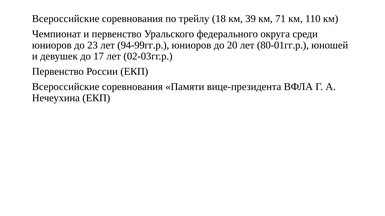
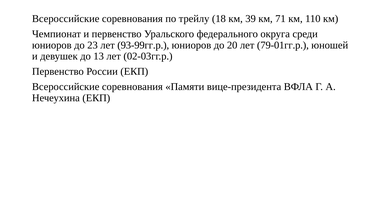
94-99гг.р: 94-99гг.р -> 93-99гг.р (143, 45)
80-01гг.р: 80-01гг.р -> 79-01гг.р (283, 45)
17: 17 -> 13 (99, 56)
